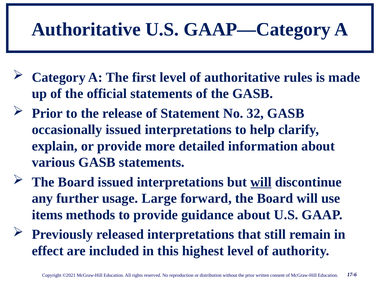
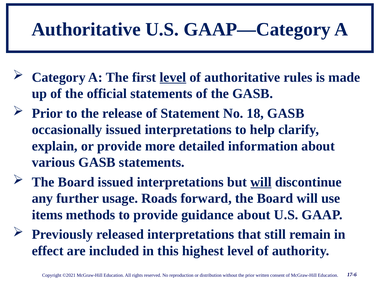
level underline: none -> present (173, 77)
32: 32 -> 18 (255, 113)
Large: Large -> Roads (159, 198)
